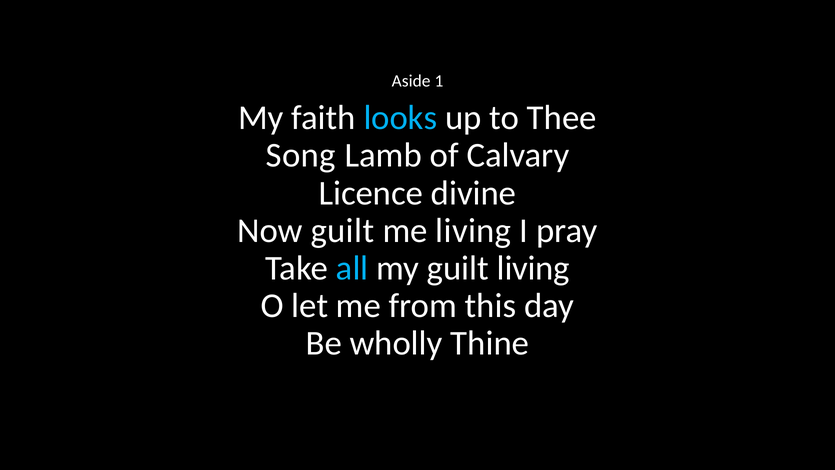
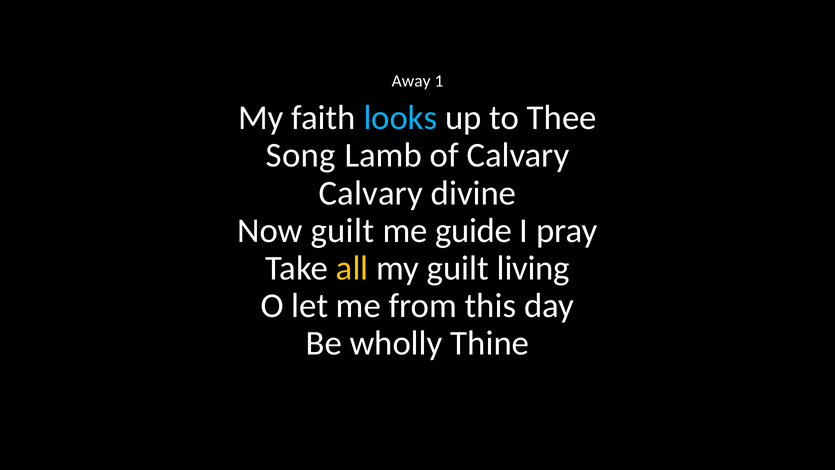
Aside: Aside -> Away (411, 81)
Licence: Licence -> Calvary (371, 193)
me living: living -> guide (474, 230)
all colour: light blue -> yellow (352, 268)
